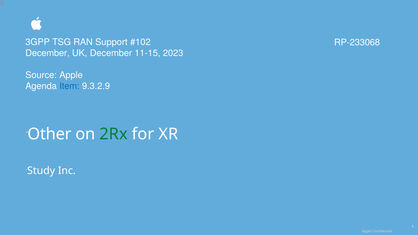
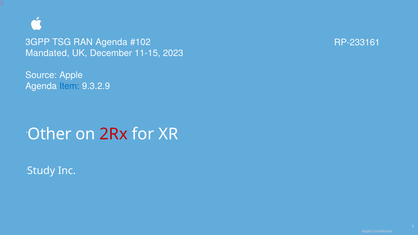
RAN Support: Support -> Agenda (111, 42)
RP-233068: RP-233068 -> RP-233161 (357, 42)
December: December -> Mandated (47, 53)
2Rx colour: green -> red (114, 134)
